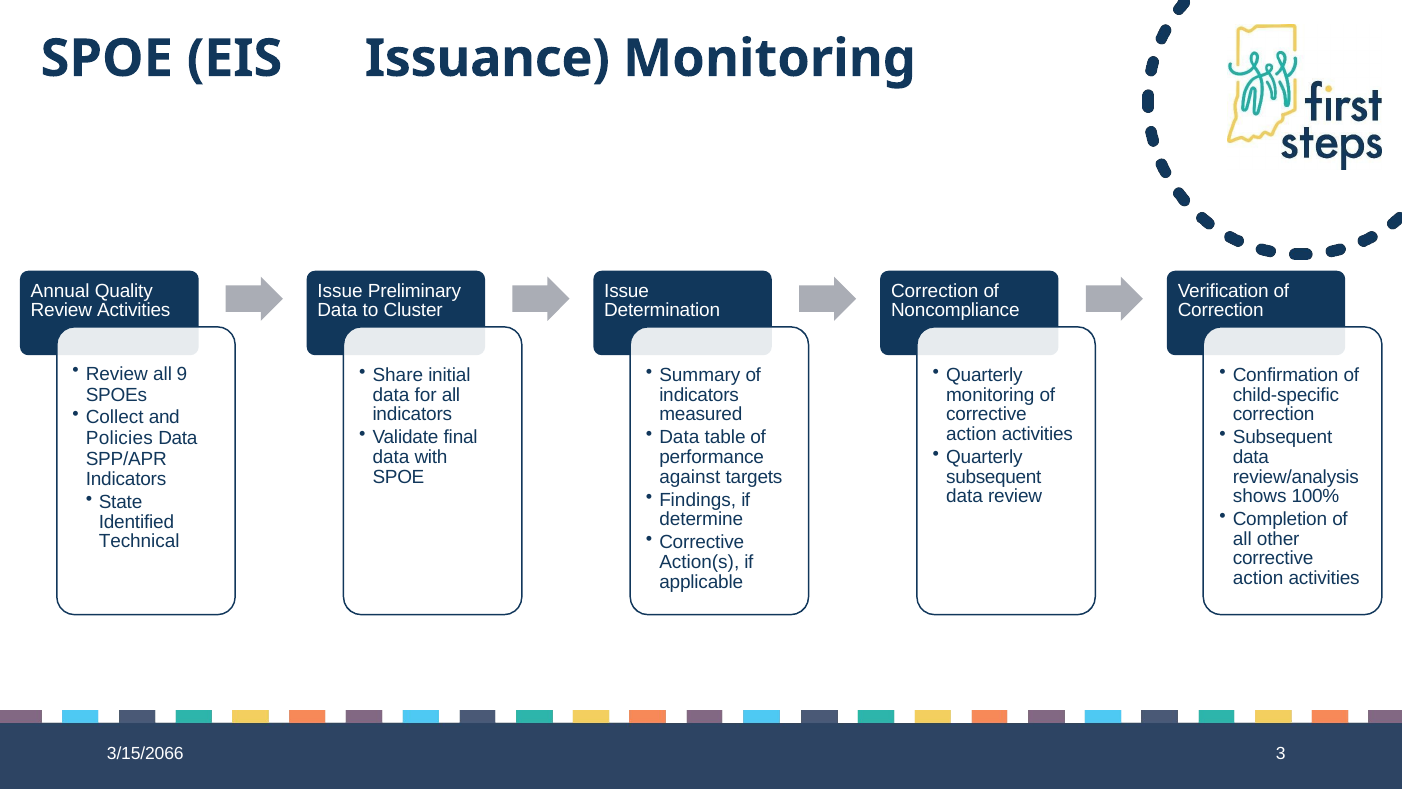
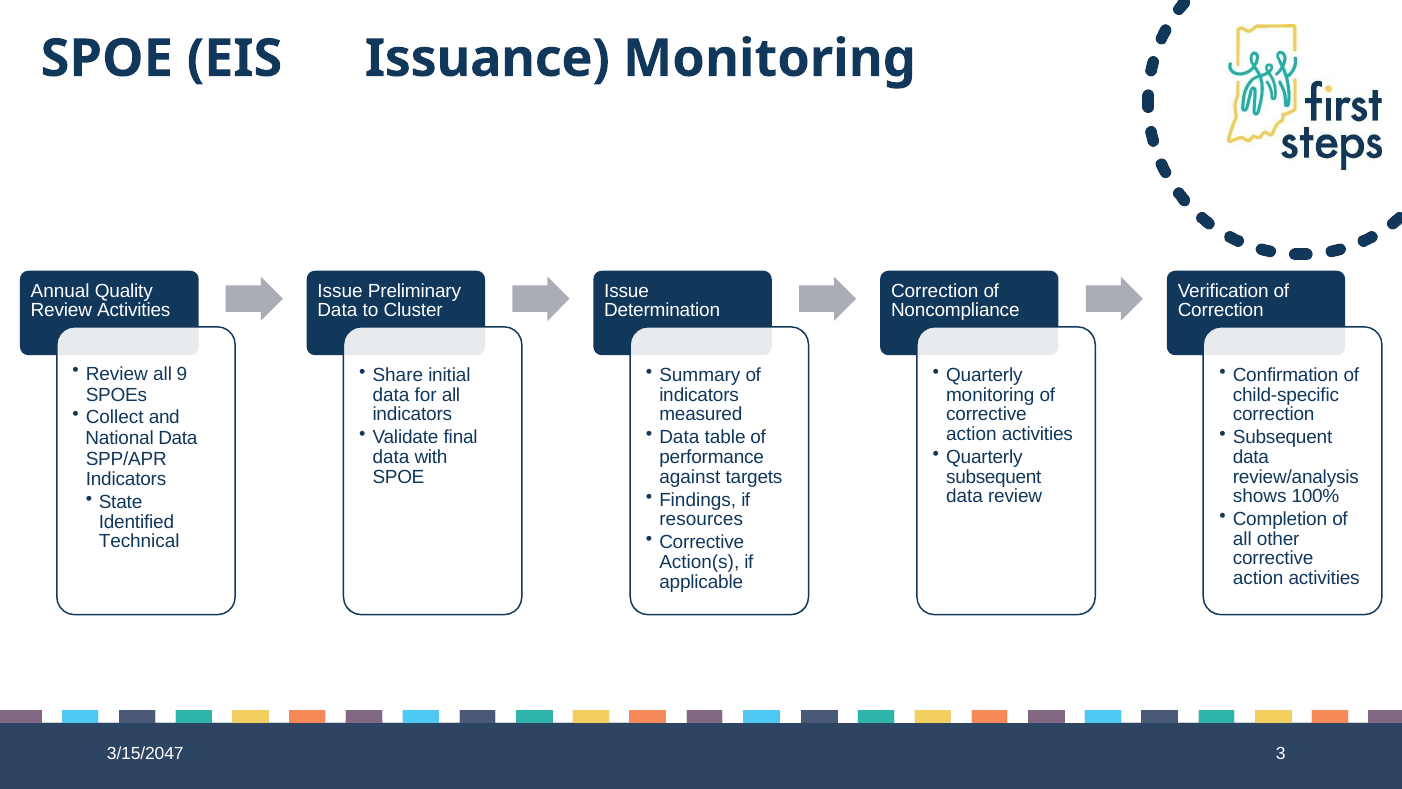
Policies: Policies -> National (120, 438)
determine: determine -> resources (701, 519)
3/15/2066: 3/15/2066 -> 3/15/2047 (145, 753)
